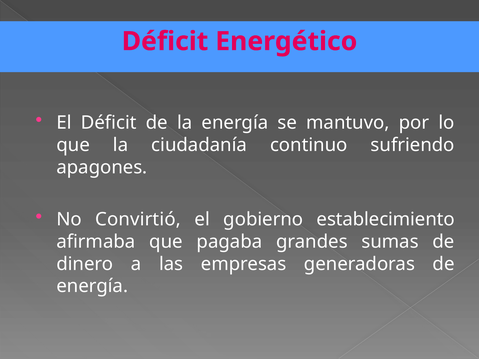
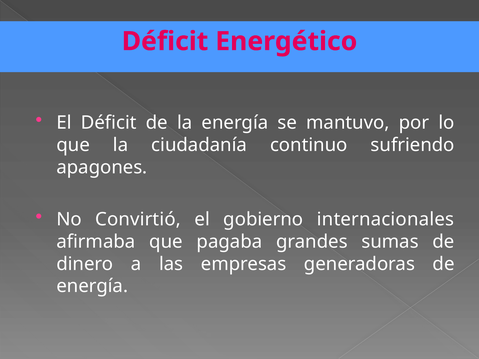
establecimiento: establecimiento -> internacionales (386, 219)
